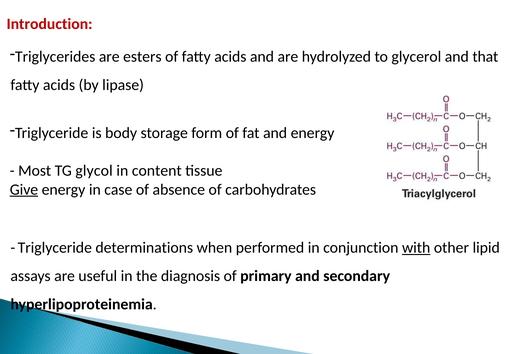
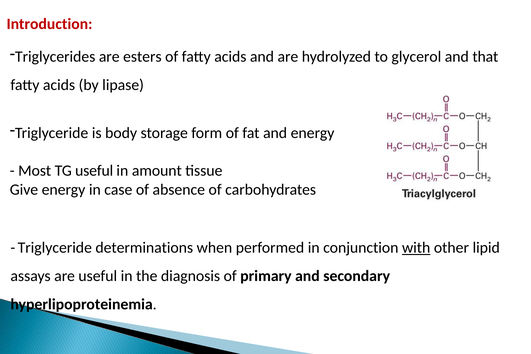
TG glycol: glycol -> useful (94, 171)
content: content -> amount (157, 171)
Give underline: present -> none (24, 189)
